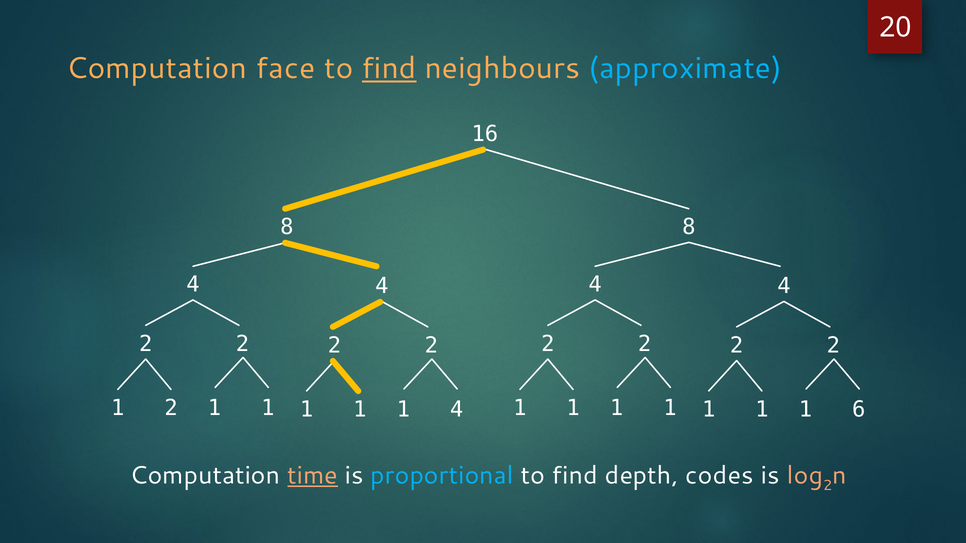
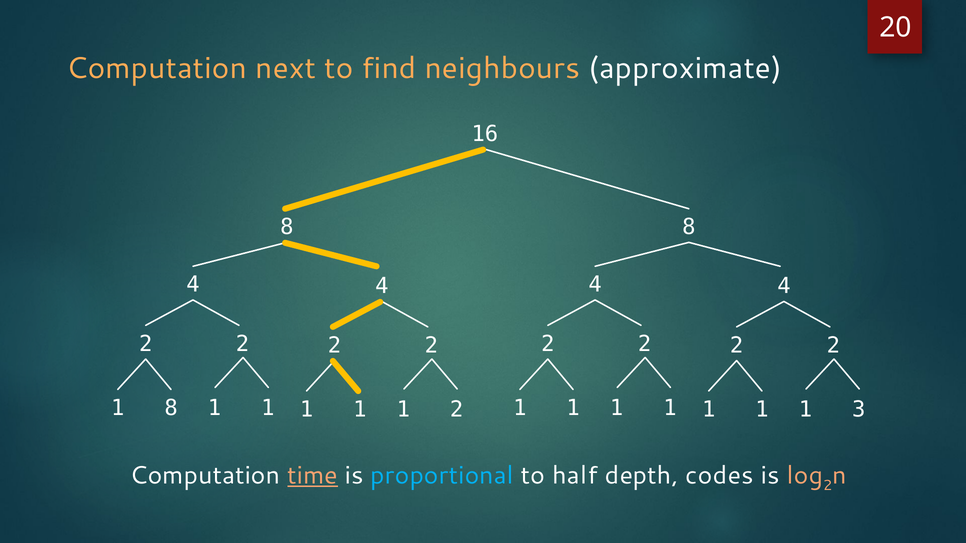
face: face -> next (286, 68)
find underline: present -> none (389, 68)
approximate colour: light blue -> white (685, 68)
2: 2 -> 8 (171, 408)
4: 4 -> 2 (457, 410)
6: 6 -> 3 (859, 410)
find: find -> half (575, 476)
